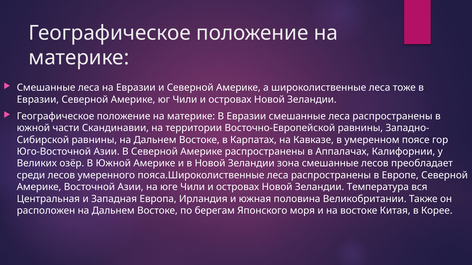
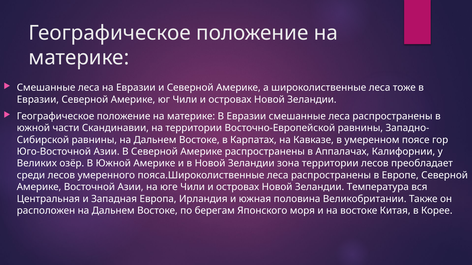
зона смешанные: смешанные -> территории (330, 164)
